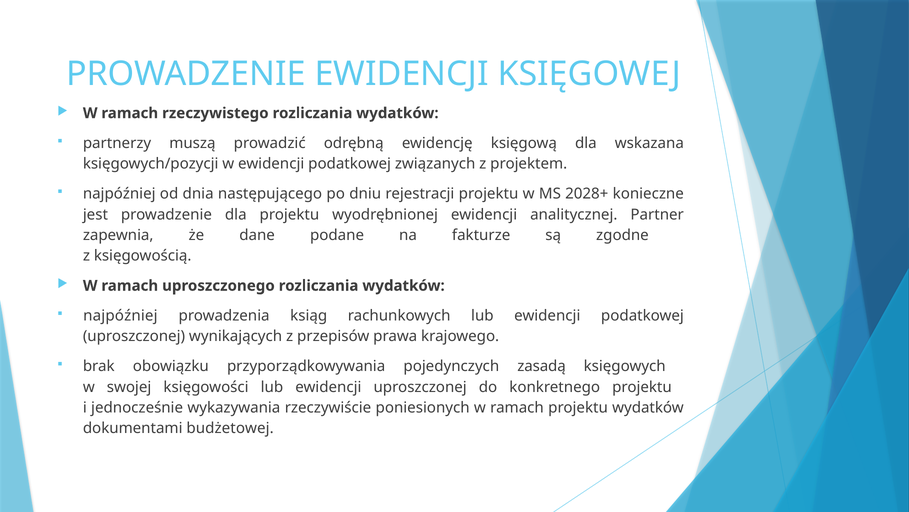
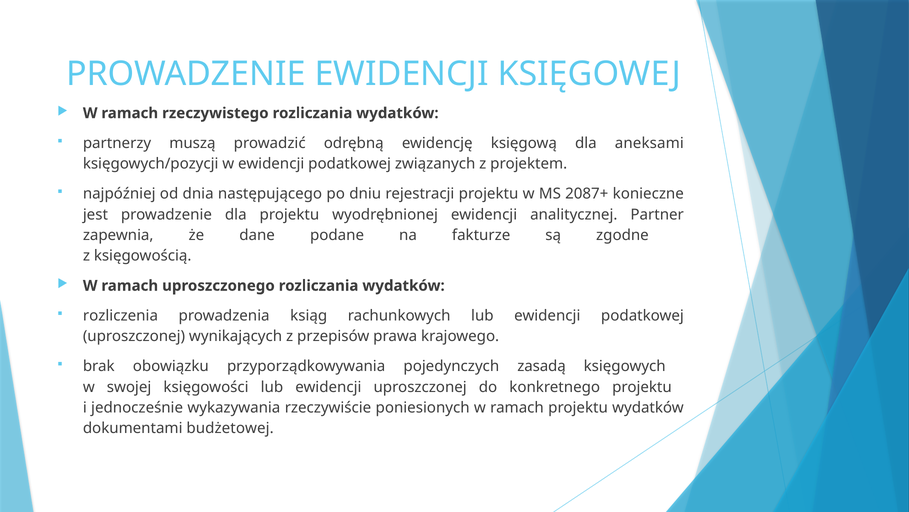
wskazana: wskazana -> aneksami (649, 143)
2028+: 2028+ -> 2087+ (587, 194)
najpóźniej: najpóźniej -> rozliczenia (120, 315)
